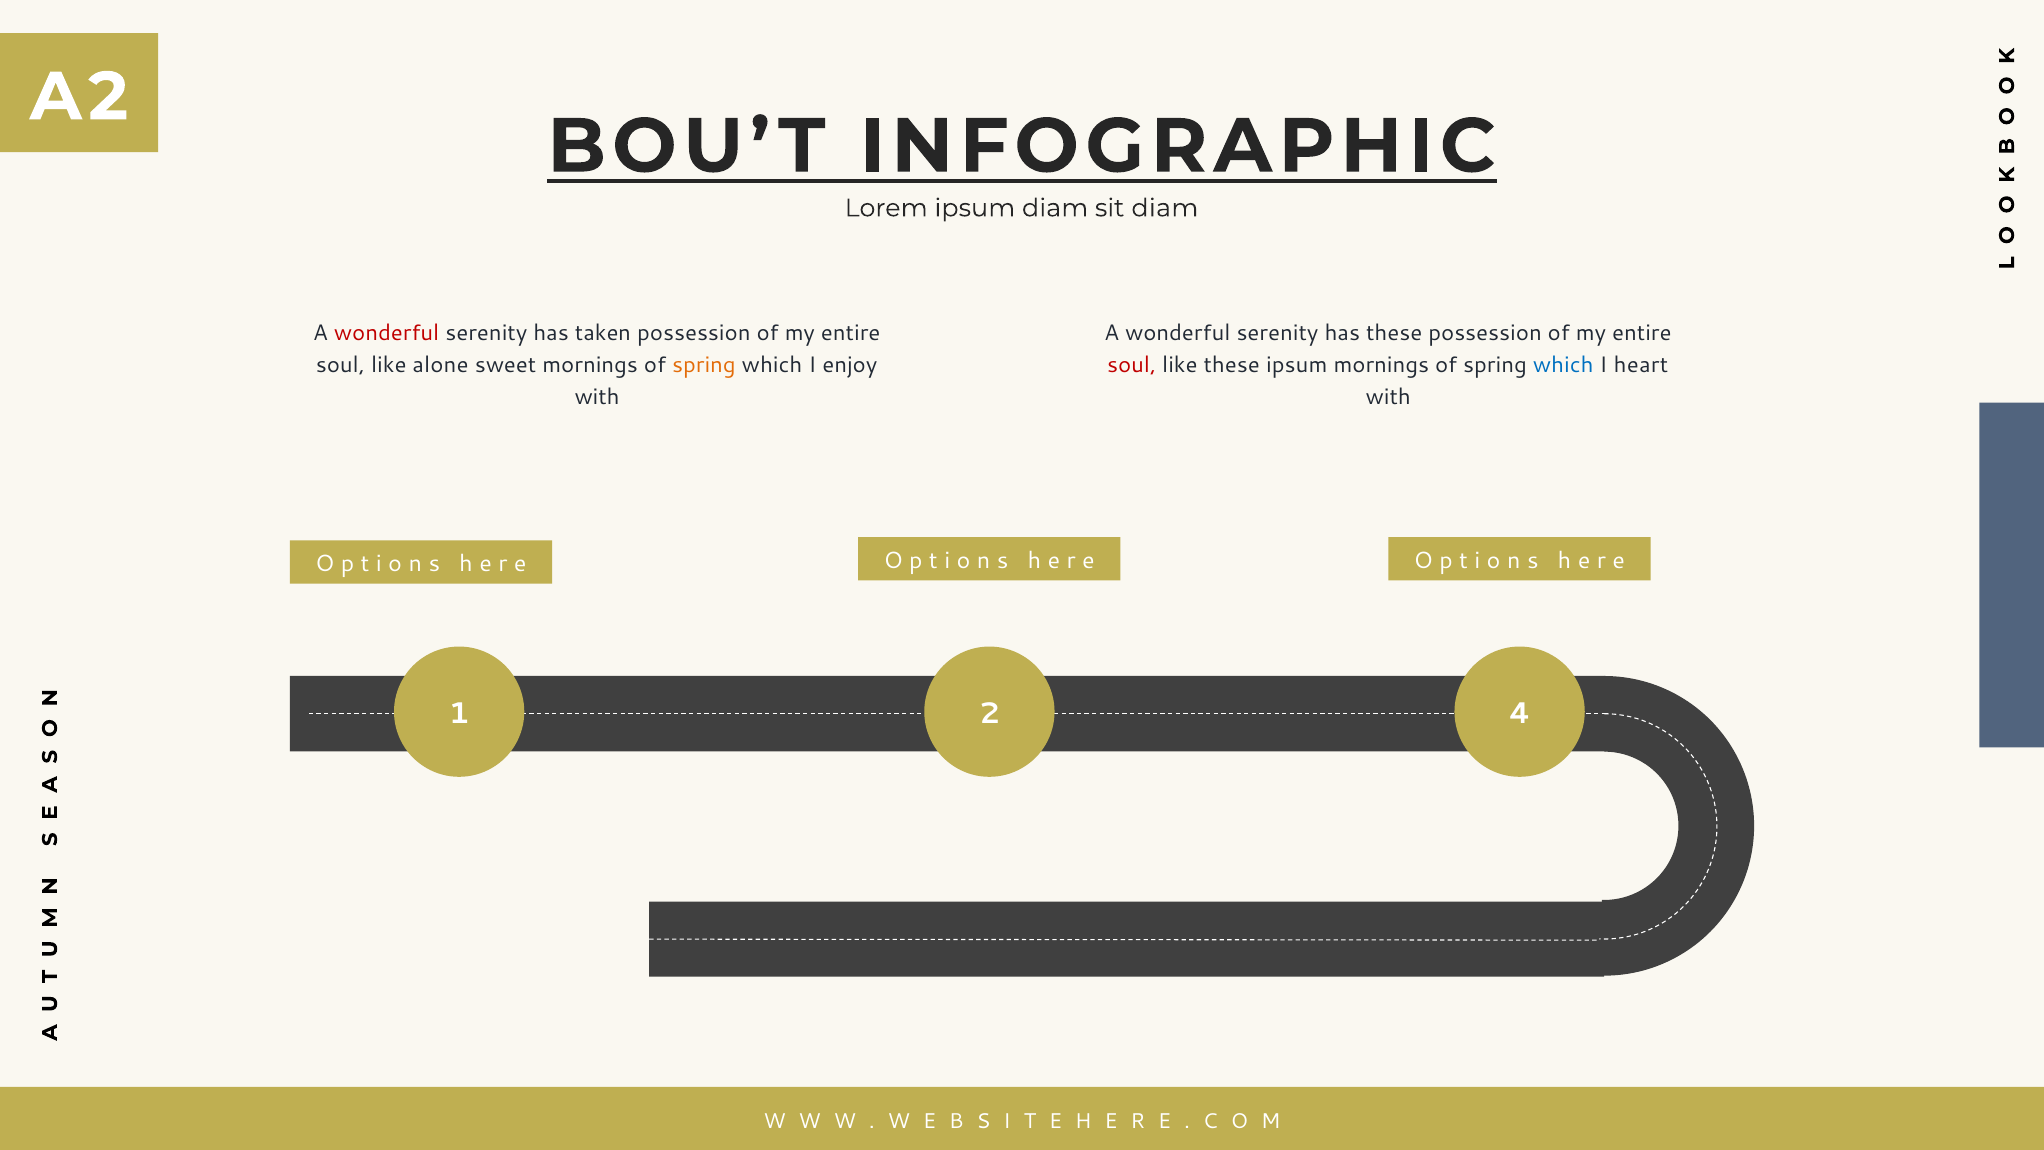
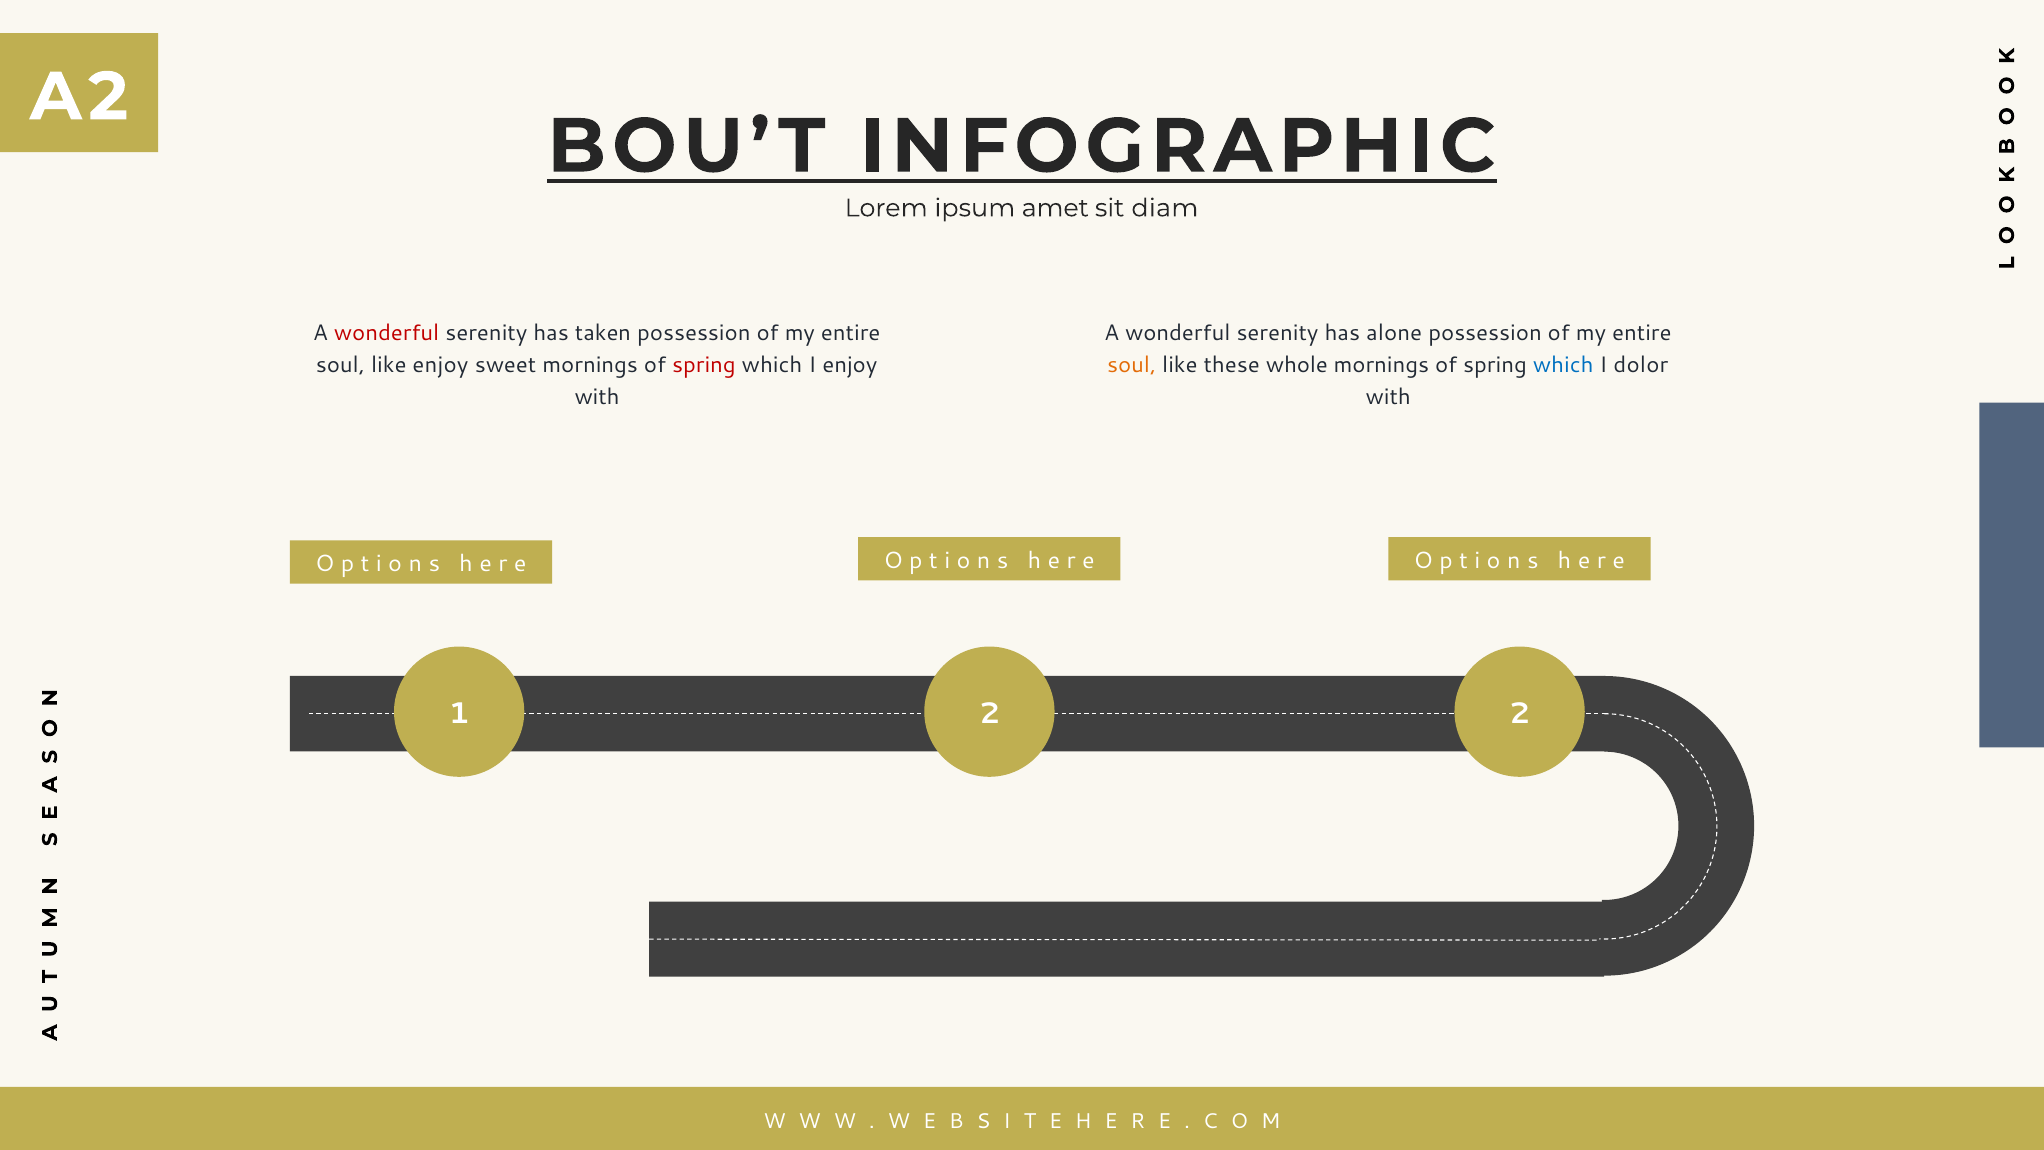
ipsum diam: diam -> amet (1055, 208)
has these: these -> alone (1394, 333)
like alone: alone -> enjoy (440, 365)
spring colour: orange -> red (704, 365)
soul colour: red -> orange (1132, 365)
these ipsum: ipsum -> whole (1297, 365)
heart: heart -> dolor (1641, 365)
1 4: 4 -> 2 (1520, 714)
